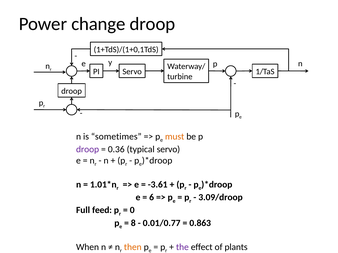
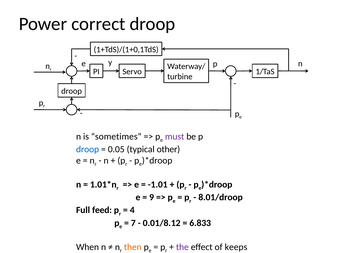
change: change -> correct (98, 24)
must colour: orange -> purple (175, 137)
droop colour: purple -> blue (88, 150)
0.36: 0.36 -> 0.05 (116, 150)
typical servo: servo -> other (168, 150)
-3.61: -3.61 -> -1.01 (158, 185)
6: 6 -> 9 (152, 198)
3.09/droop: 3.09/droop -> 8.01/droop (221, 198)
0: 0 -> 4 (132, 211)
8: 8 -> 7 (133, 223)
0.01/0.77: 0.01/0.77 -> 0.01/8.12 (162, 223)
0.863: 0.863 -> 6.833 (200, 223)
plants: plants -> keeps (236, 247)
